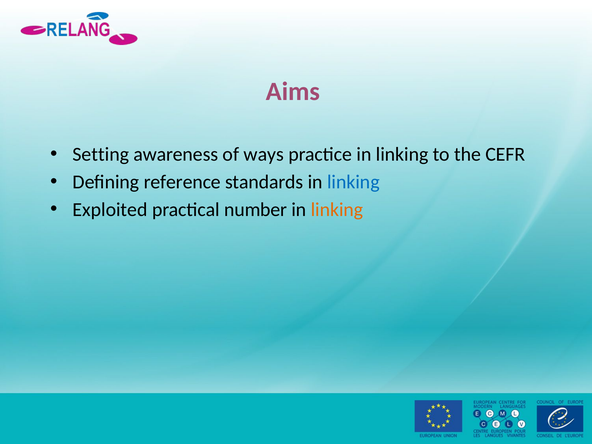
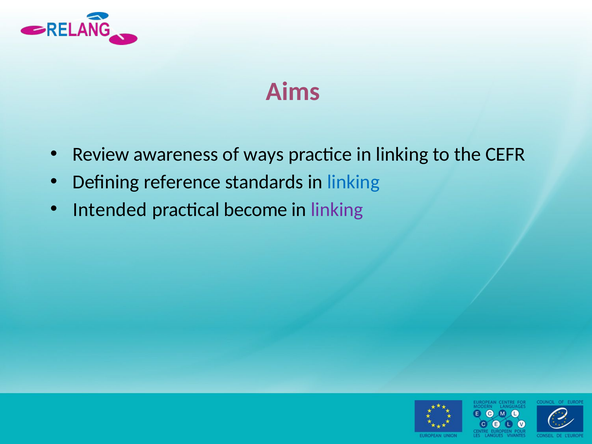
Setting: Setting -> Review (101, 154)
Exploited: Exploited -> Intended (110, 210)
number: number -> become (256, 210)
linking colour: orange -> purple (337, 210)
